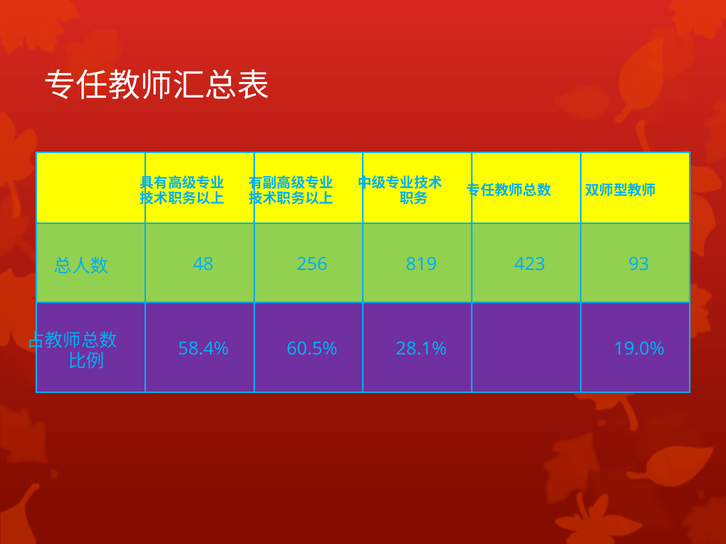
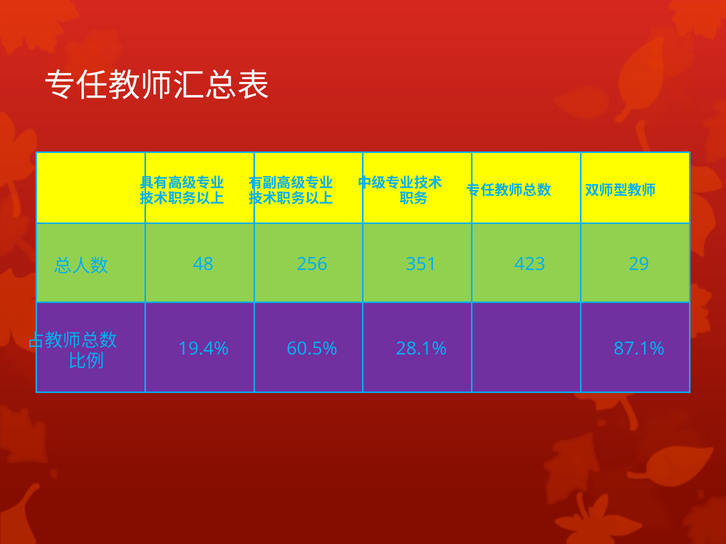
819: 819 -> 351 (421, 265)
93: 93 -> 29 (639, 265)
58.4%: 58.4% -> 19.4% (203, 349)
19.0%: 19.0% -> 87.1% (639, 349)
